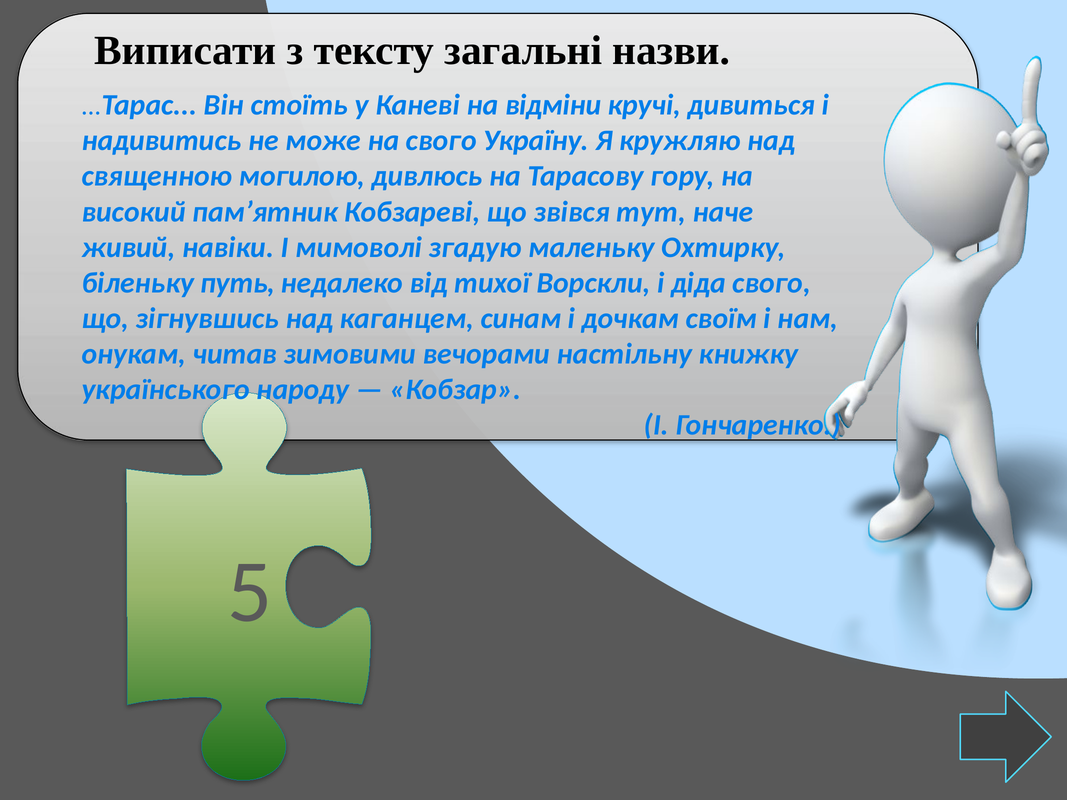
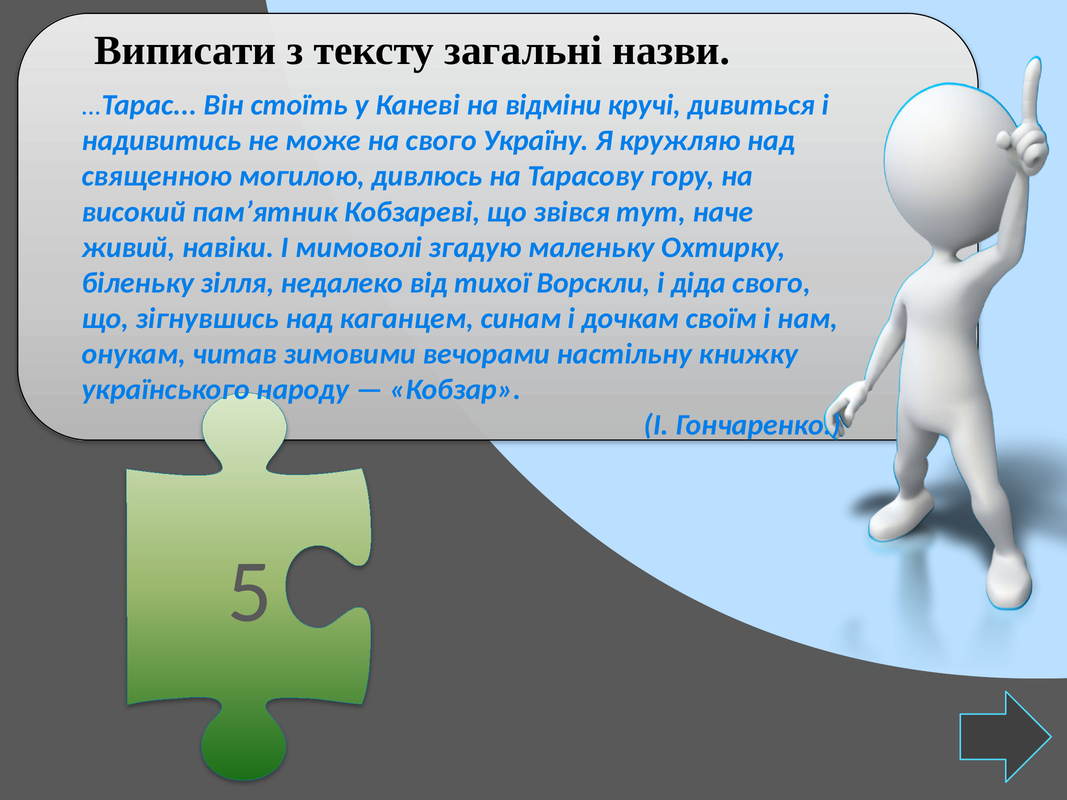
путь: путь -> зілля (238, 283)
